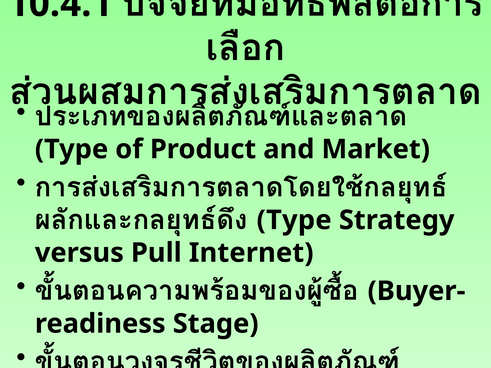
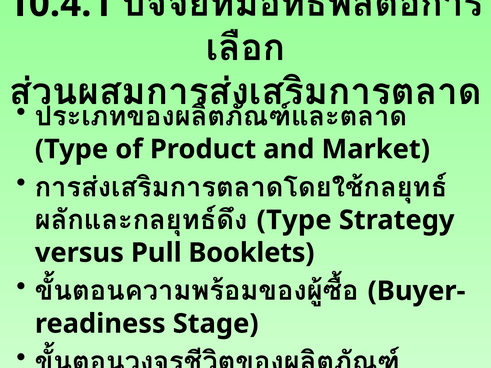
Internet: Internet -> Booklets (251, 253)
